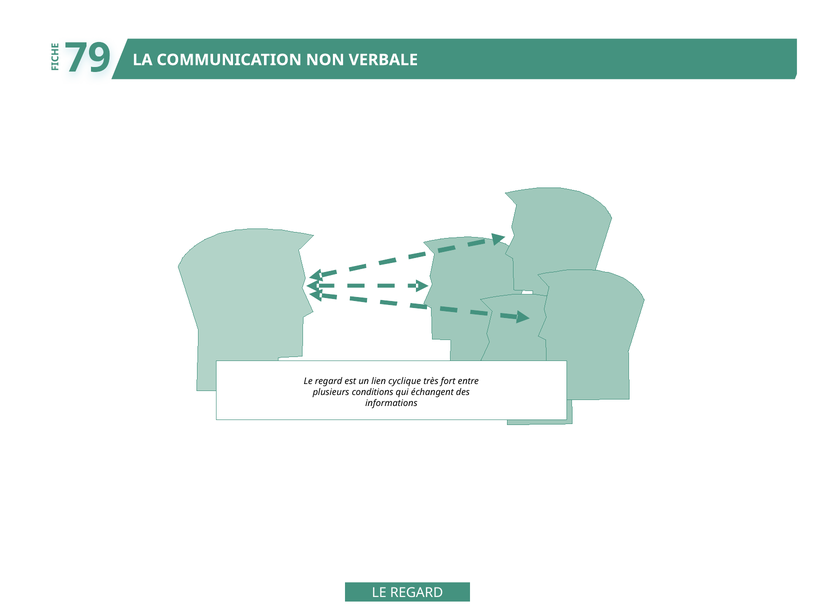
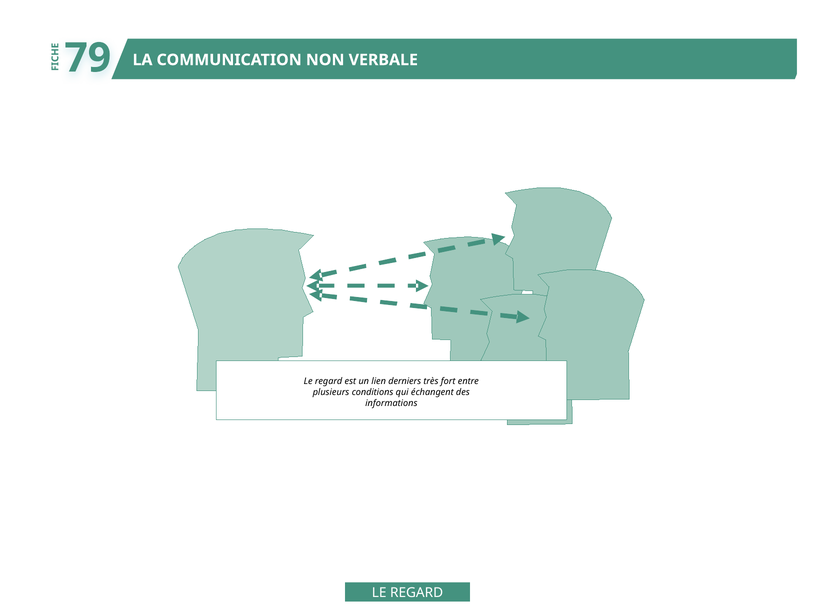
cyclique: cyclique -> derniers (405, 381)
